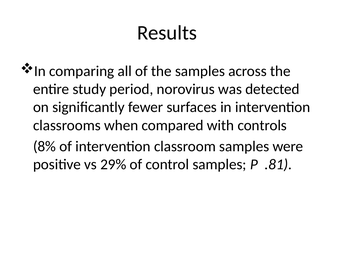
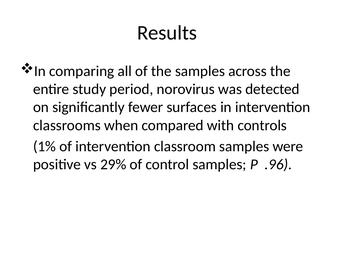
8%: 8% -> 1% (45, 147)
.81: .81 -> .96 (278, 165)
